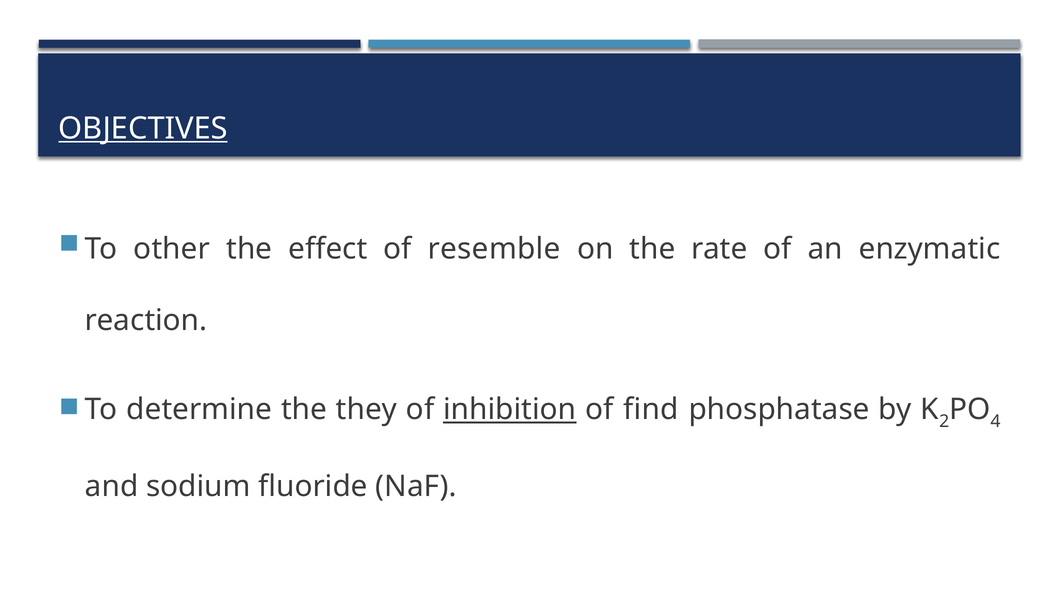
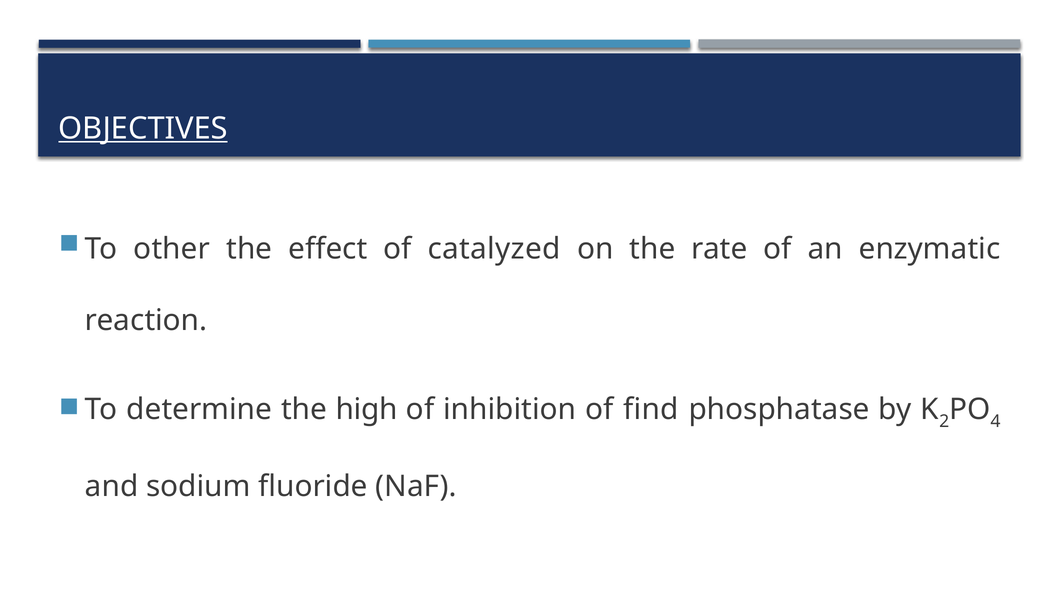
resemble: resemble -> catalyzed (494, 249)
they: they -> high (367, 410)
inhibition underline: present -> none (510, 410)
